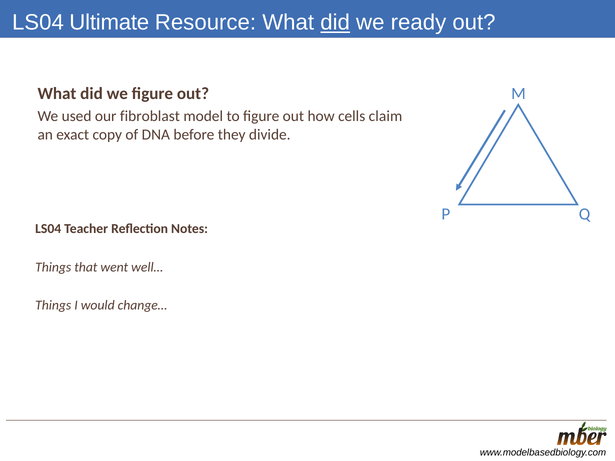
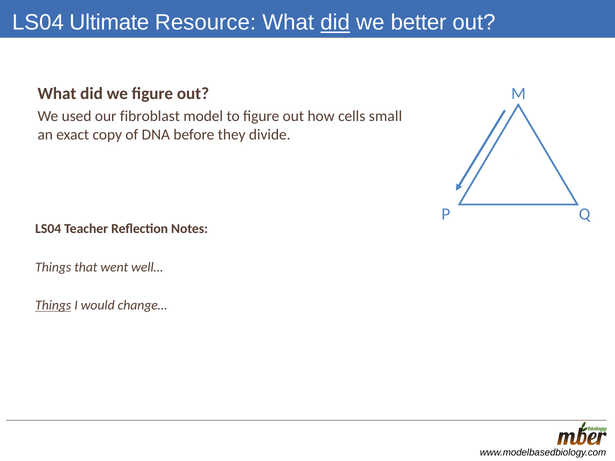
ready: ready -> better (419, 23)
claim: claim -> small (386, 116)
Things underline: none -> present (53, 306)
